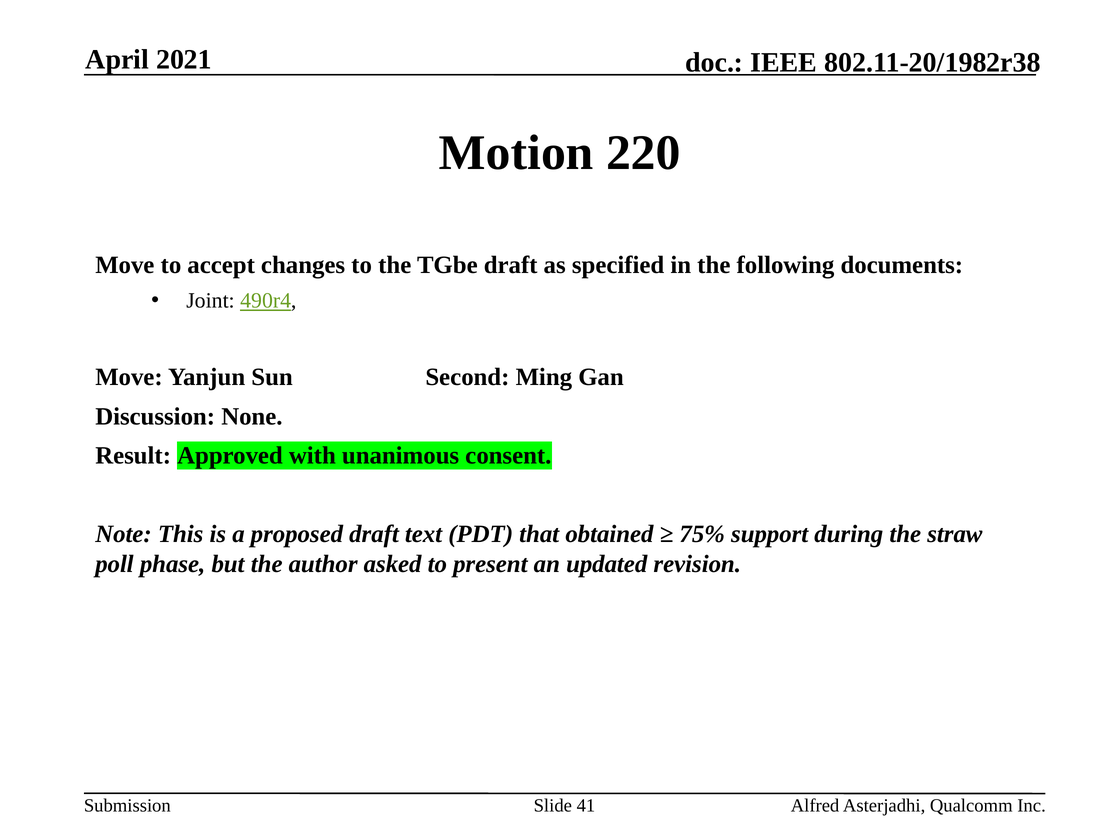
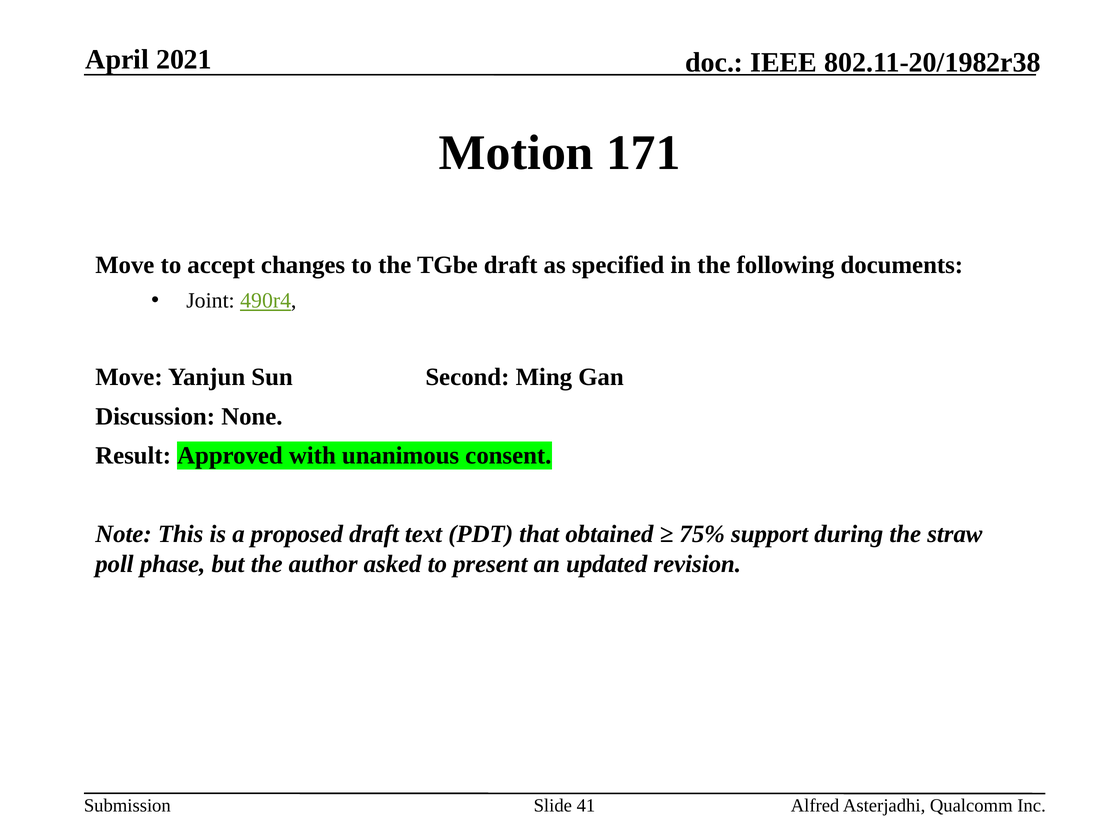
220: 220 -> 171 (643, 153)
